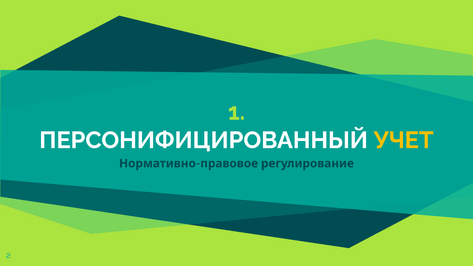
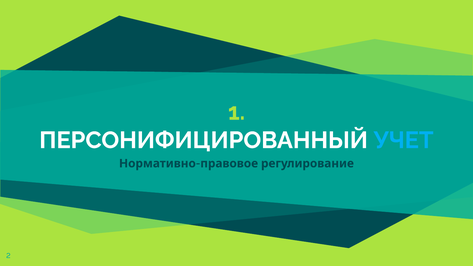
УЧЕТ colour: yellow -> light blue (404, 140)
